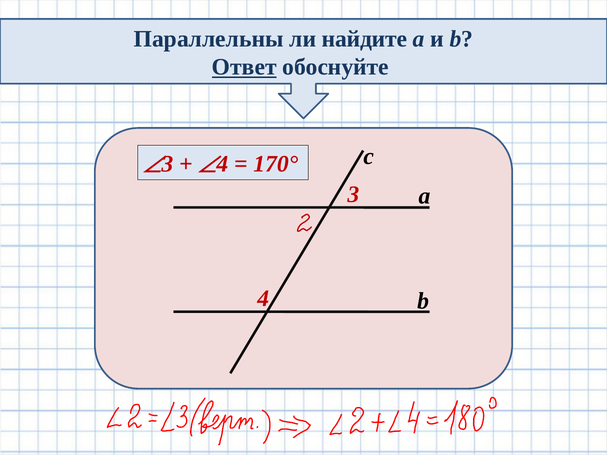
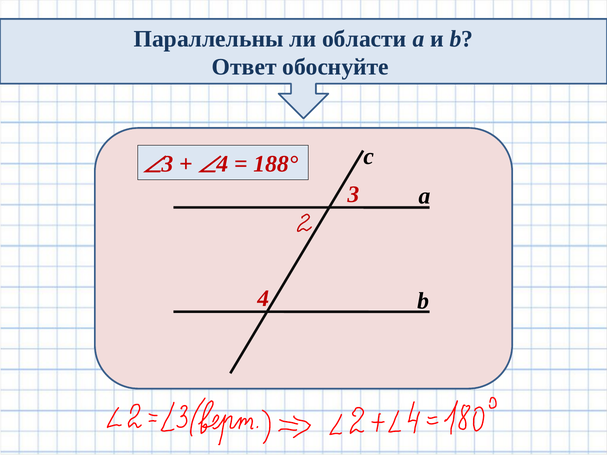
найдите: найдите -> области (364, 39)
Ответ underline: present -> none (244, 67)
170°: 170° -> 188° (276, 164)
